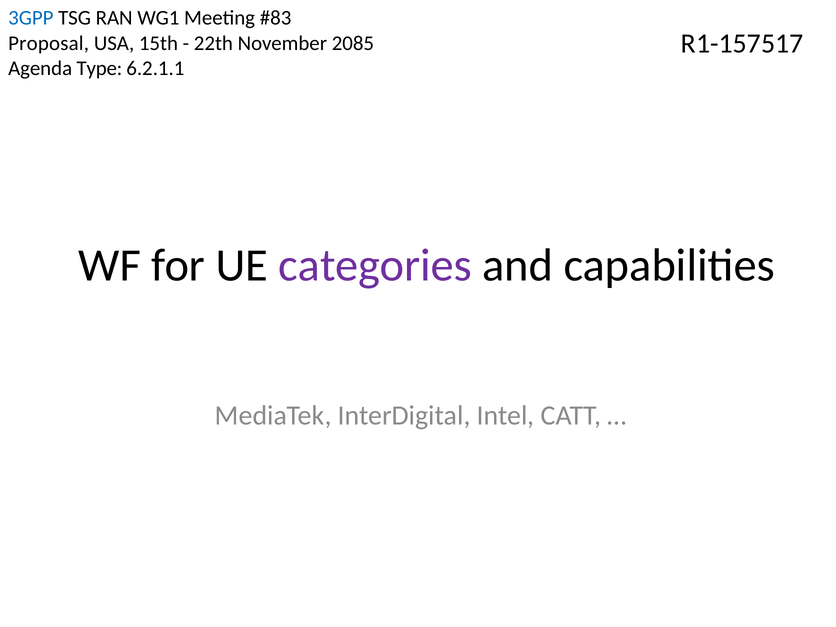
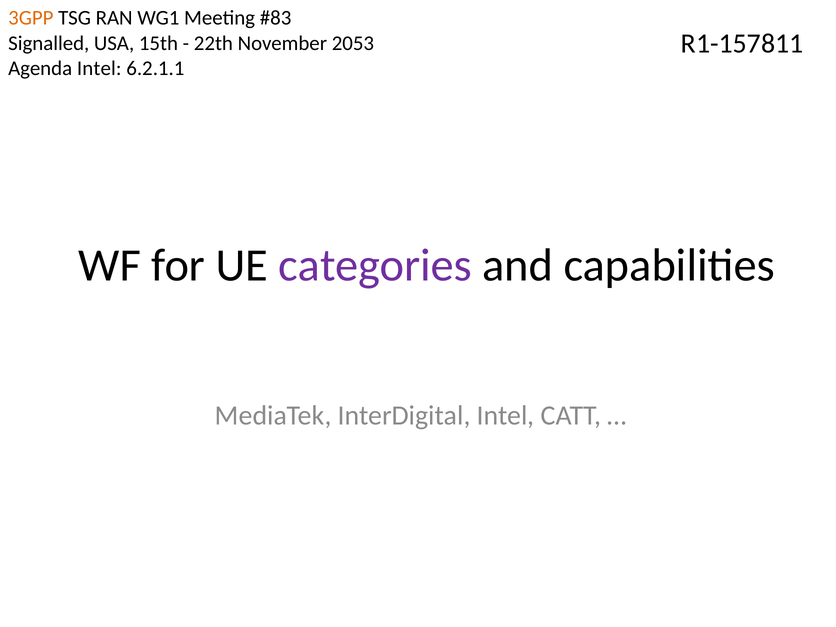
3GPP colour: blue -> orange (31, 18)
R1-157517: R1-157517 -> R1-157811 (742, 43)
Proposal: Proposal -> Signalled (49, 43)
2085: 2085 -> 2053 (353, 43)
Agenda Type: Type -> Intel (99, 68)
